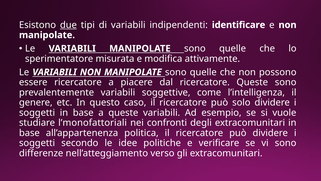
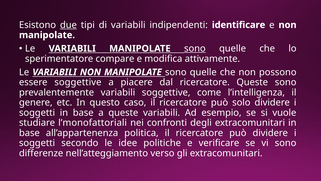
sono underline: none -> present (195, 48)
misurata: misurata -> compare (115, 59)
essere ricercatore: ricercatore -> soggettive (78, 82)
